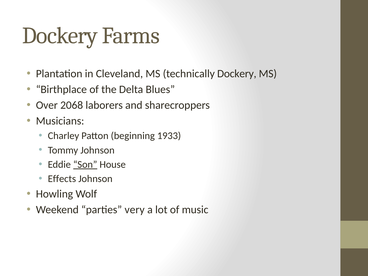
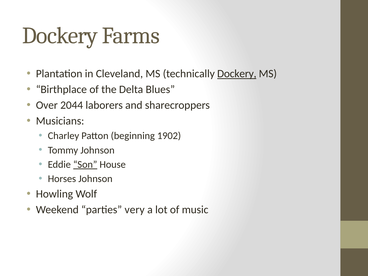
Dockery underline: none -> present (237, 74)
2068: 2068 -> 2044 (72, 105)
1933: 1933 -> 1902 (169, 136)
Effects: Effects -> Horses (62, 179)
